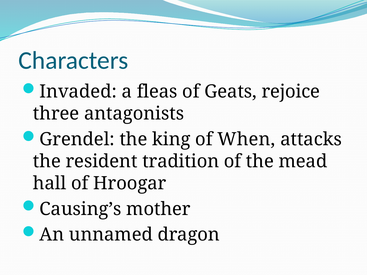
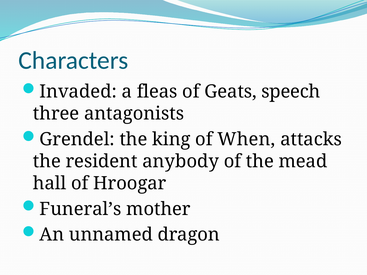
rejoice: rejoice -> speech (291, 92)
tradition: tradition -> anybody (181, 162)
Causing’s: Causing’s -> Funeral’s (80, 209)
